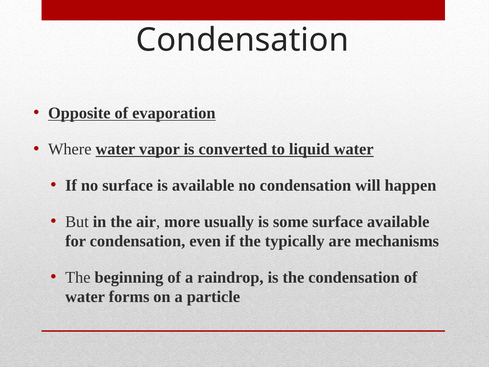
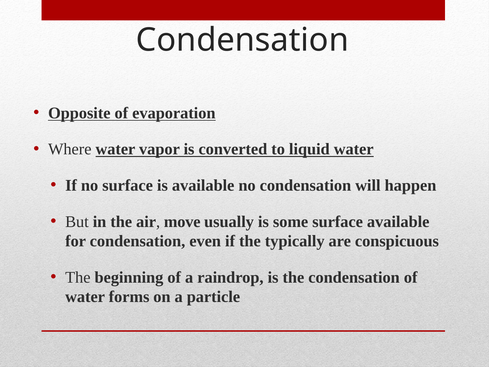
more: more -> move (182, 221)
mechanisms: mechanisms -> conspicuous (397, 241)
